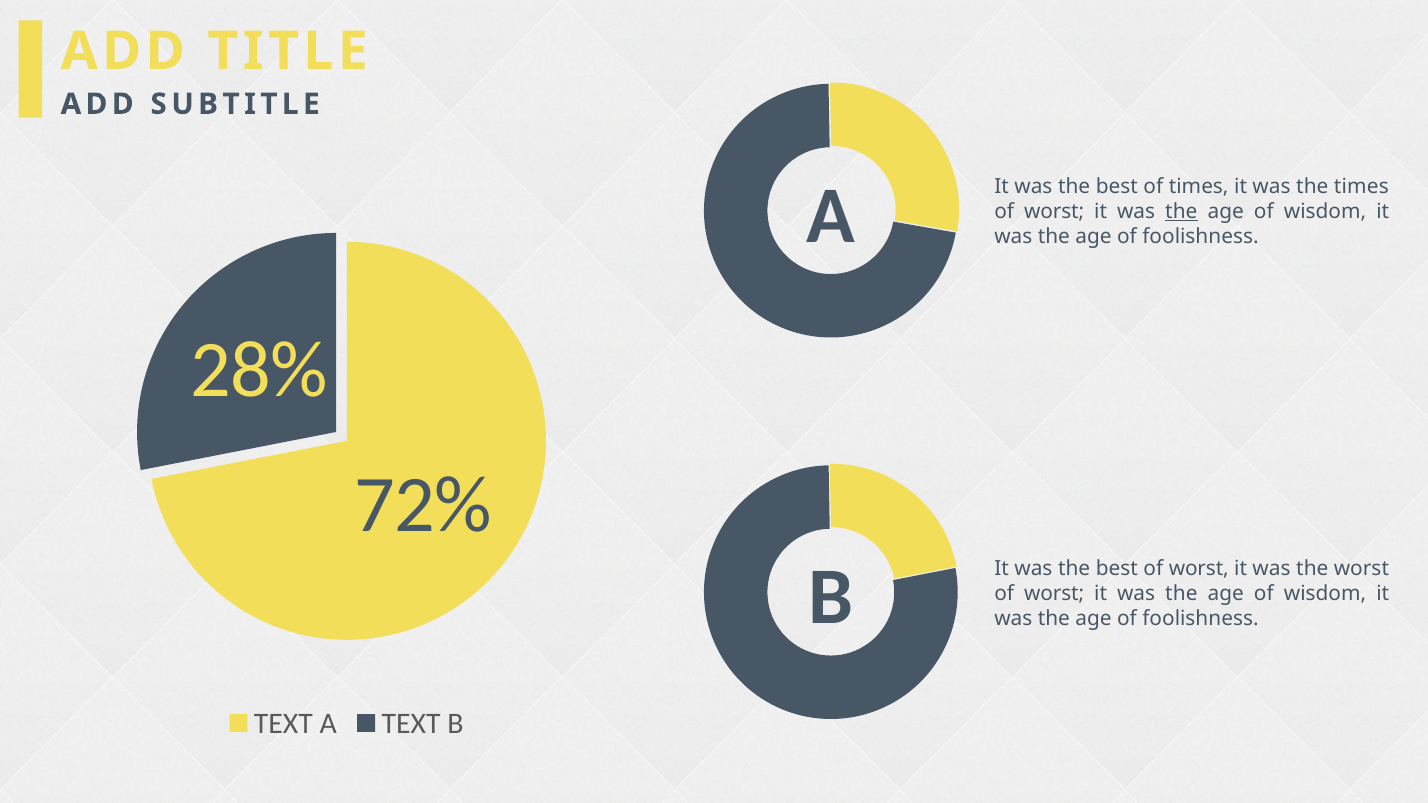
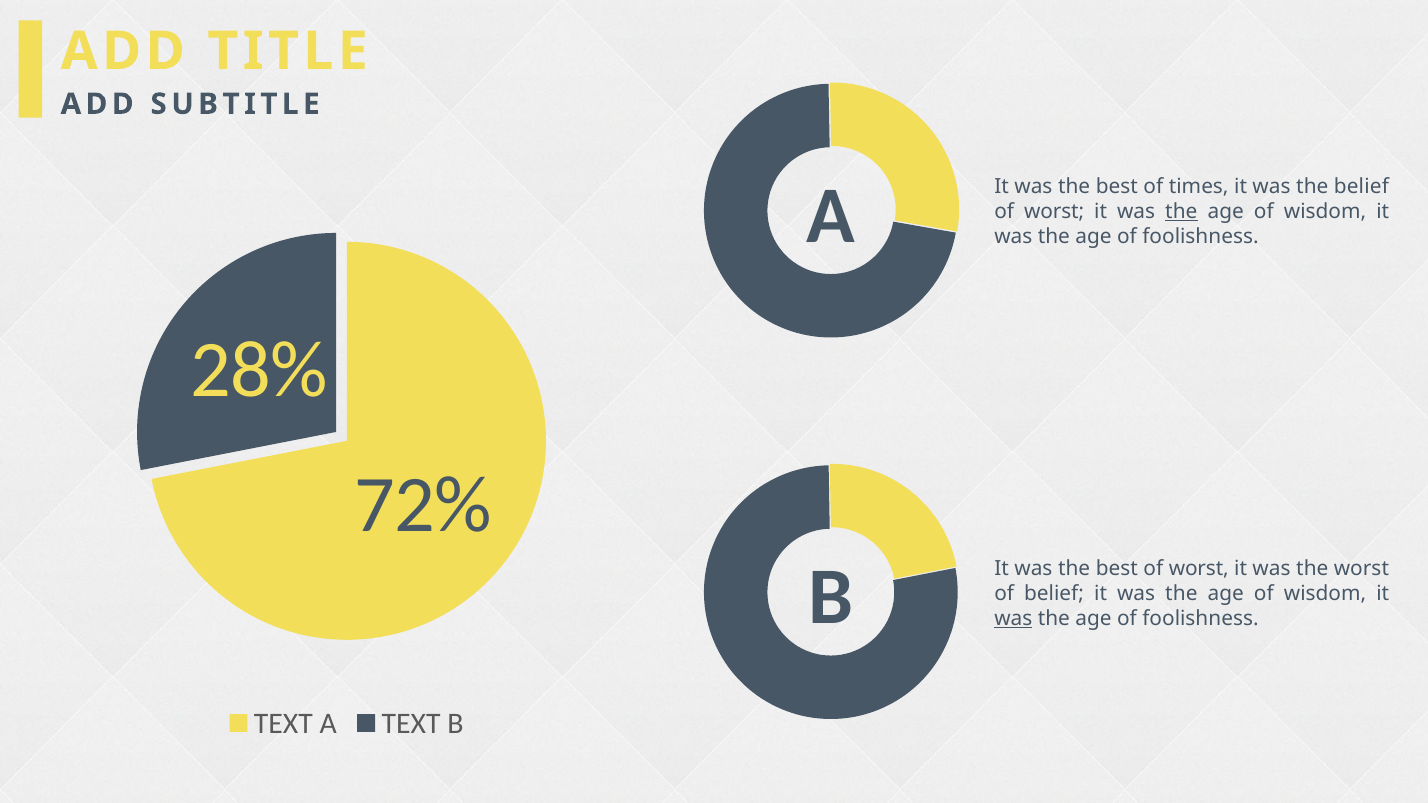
the times: times -> belief (1361, 187)
worst: worst -> belief (1054, 593)
was underline: none -> present (1013, 618)
